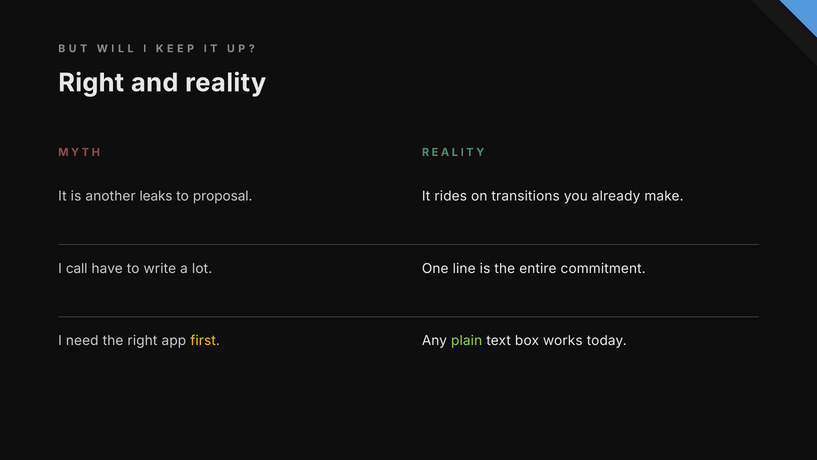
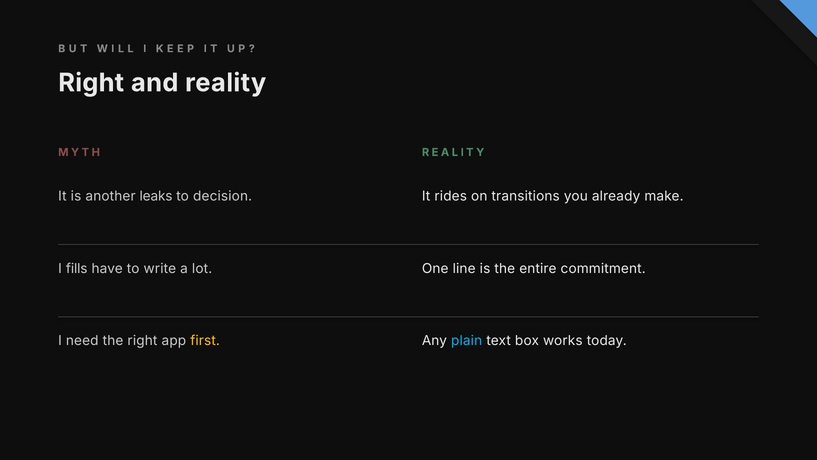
proposal: proposal -> decision (223, 196)
call: call -> fills (77, 268)
plain colour: light green -> light blue (467, 341)
